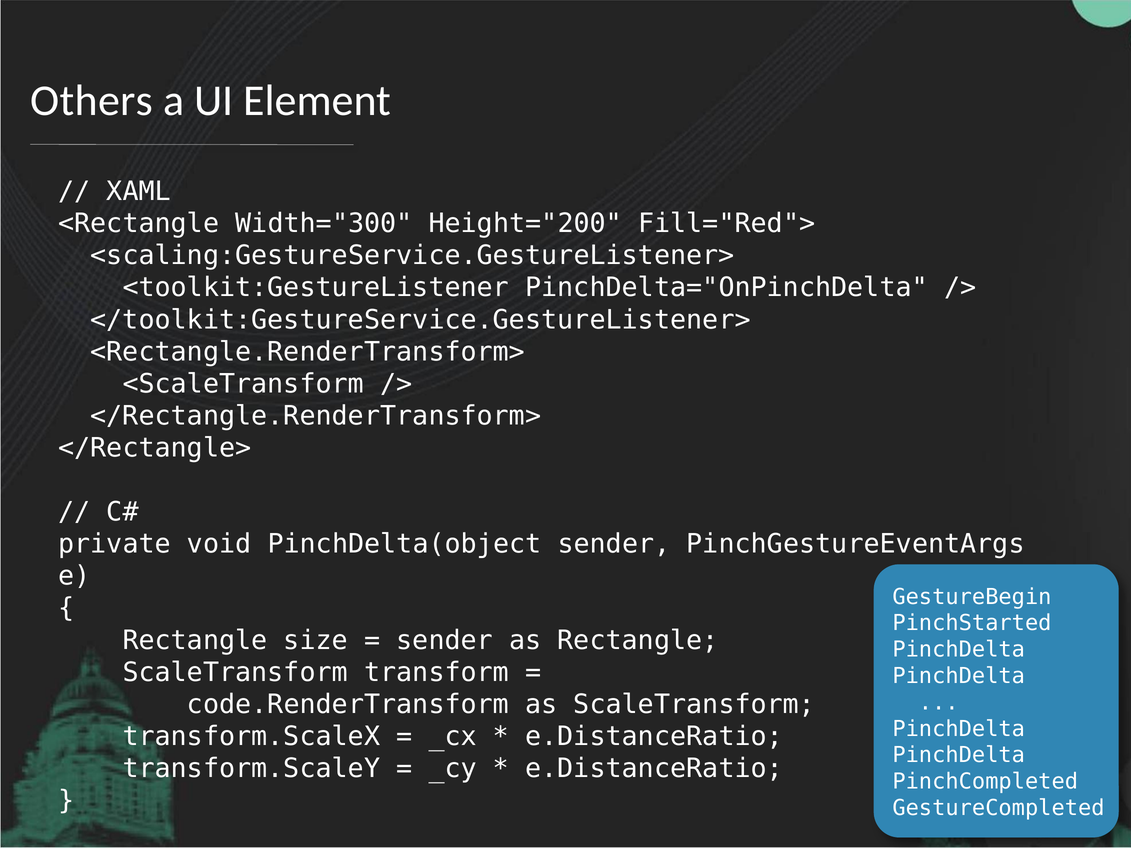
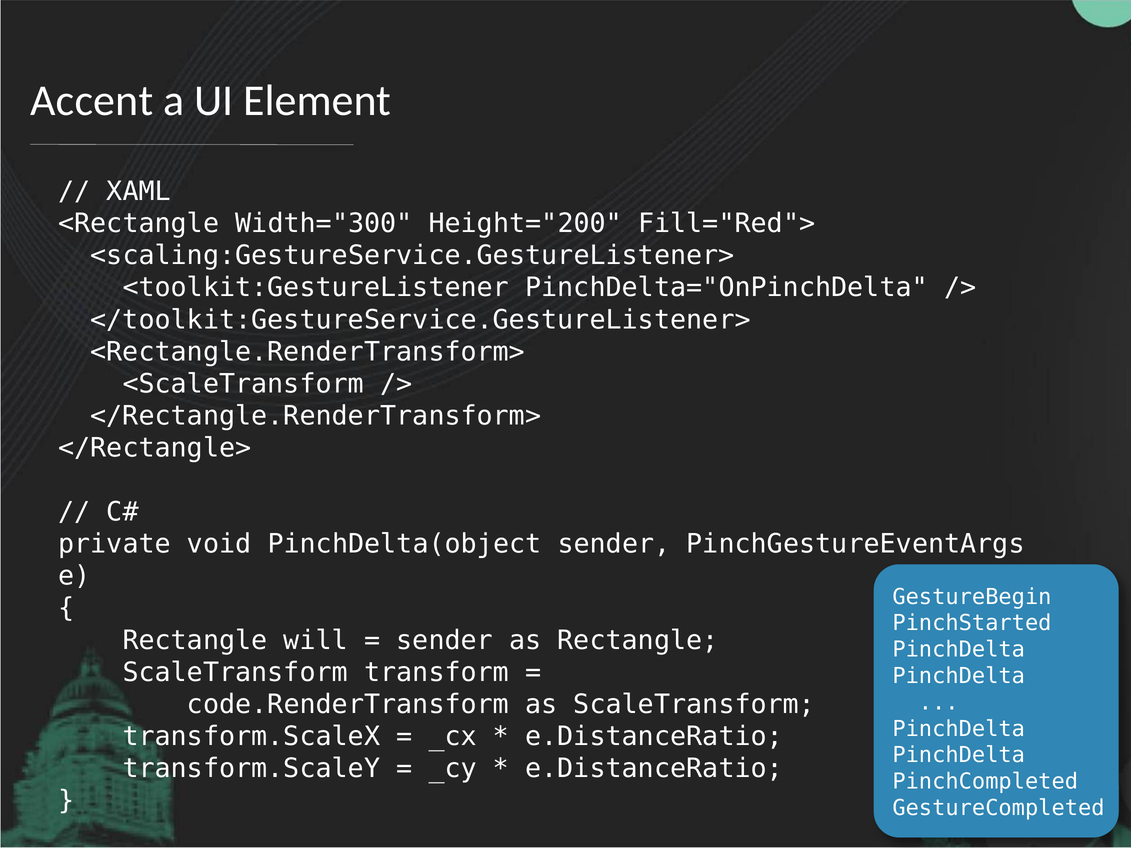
Others: Others -> Accent (92, 101)
size: size -> will (316, 640)
